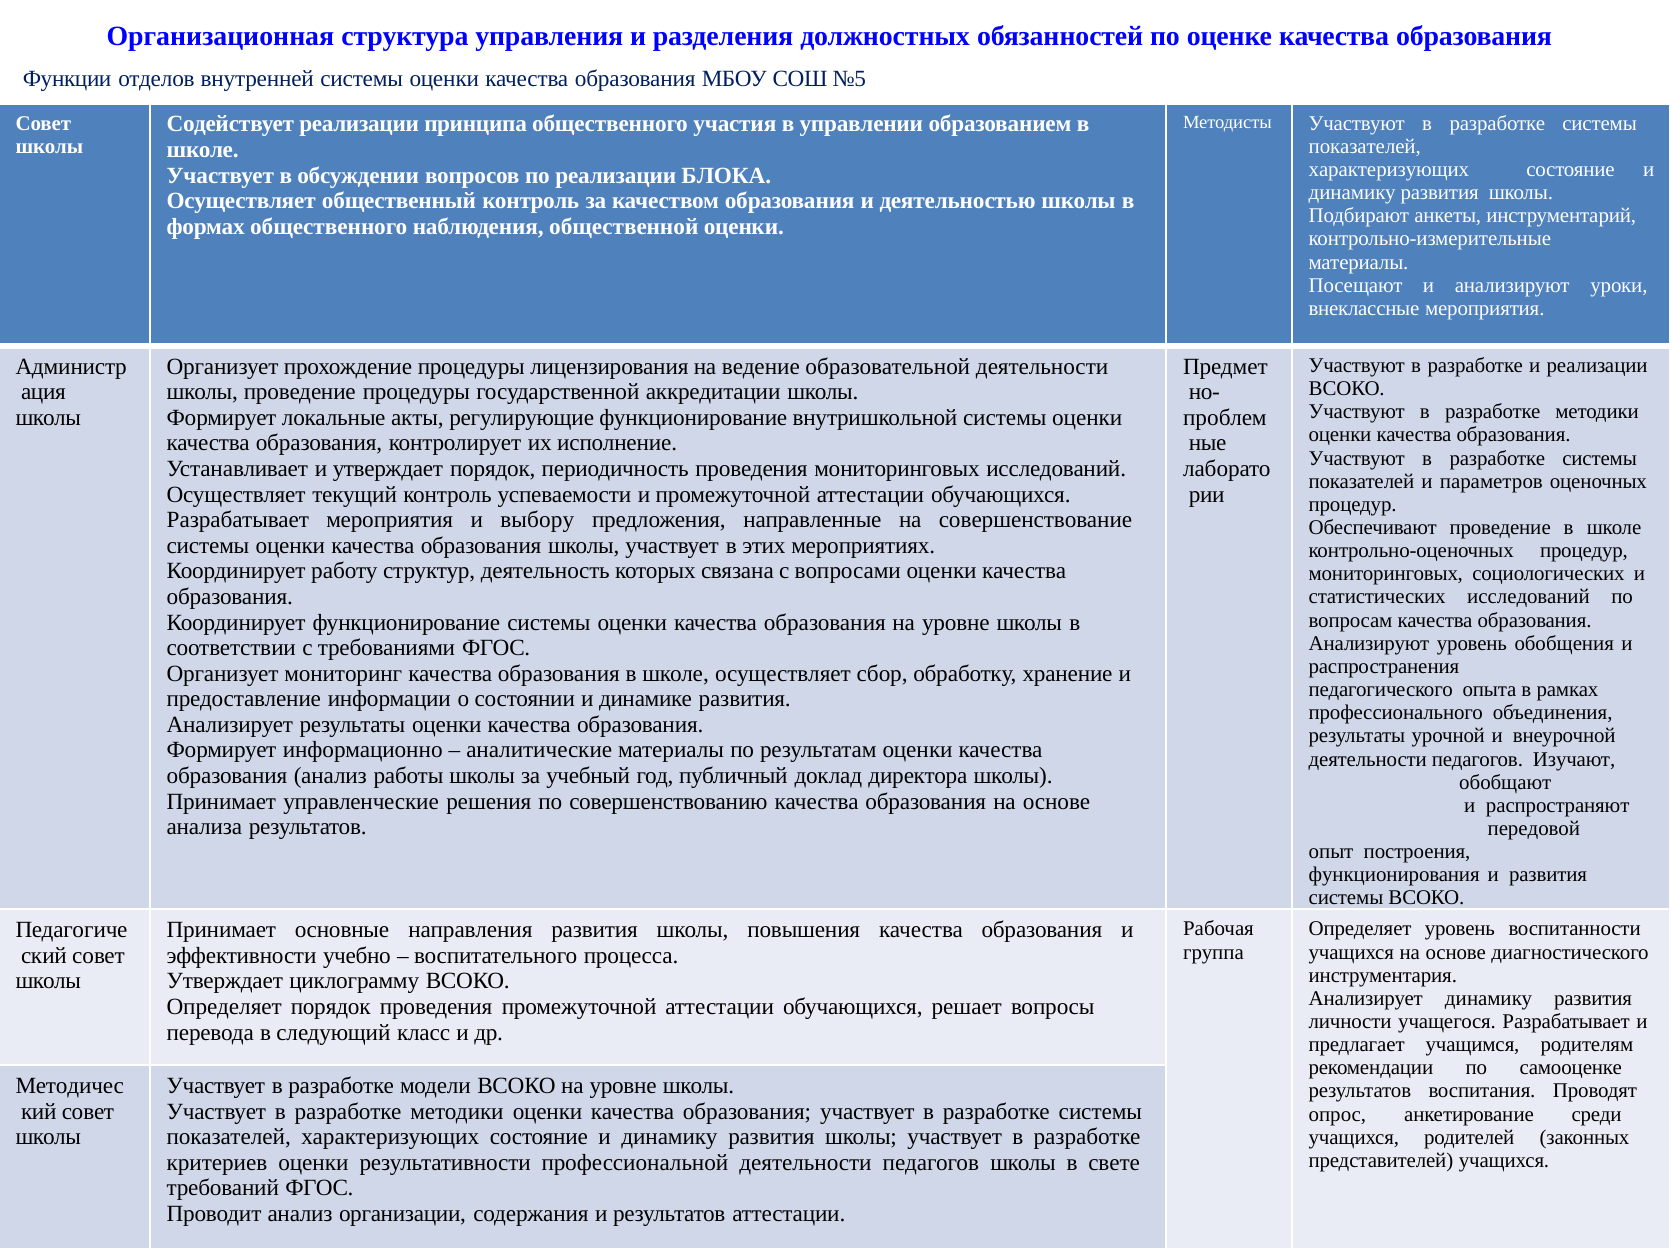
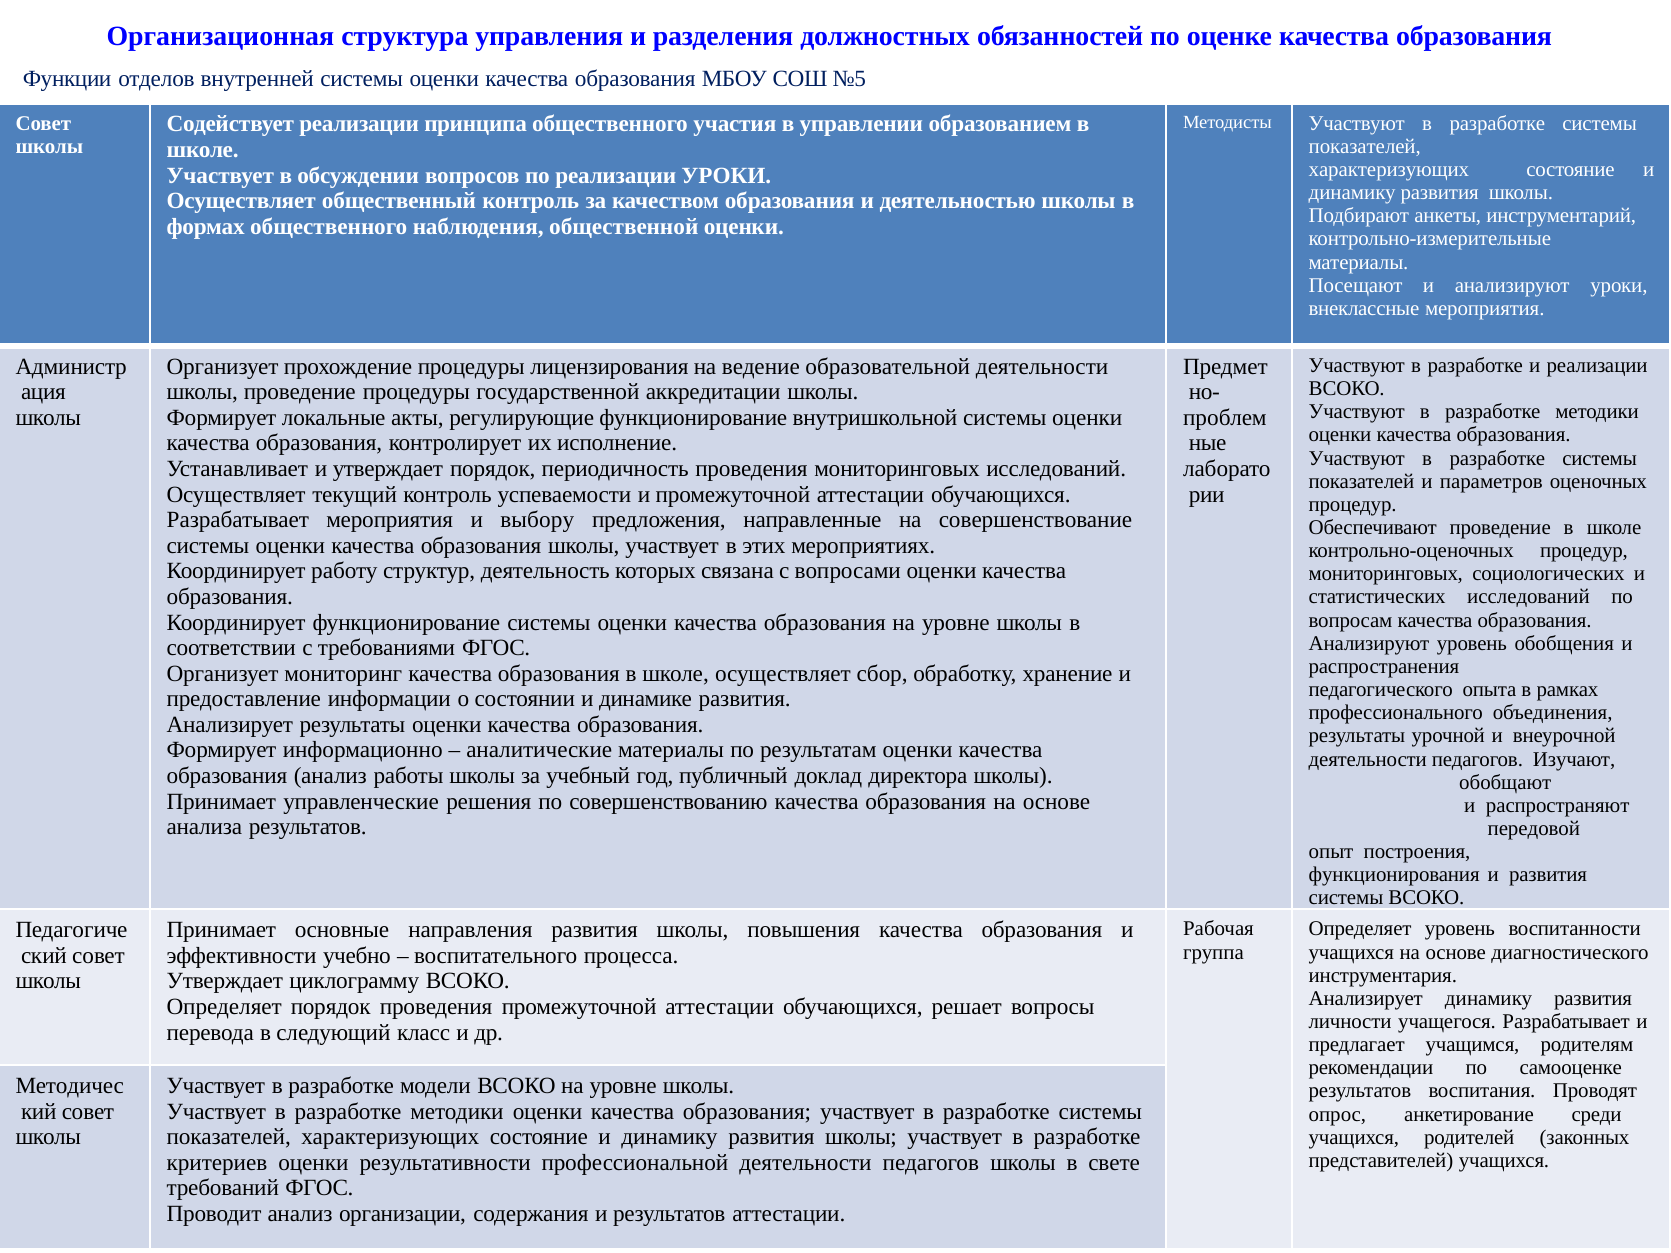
реализации БЛОКА: БЛОКА -> УРОКИ (726, 175)
